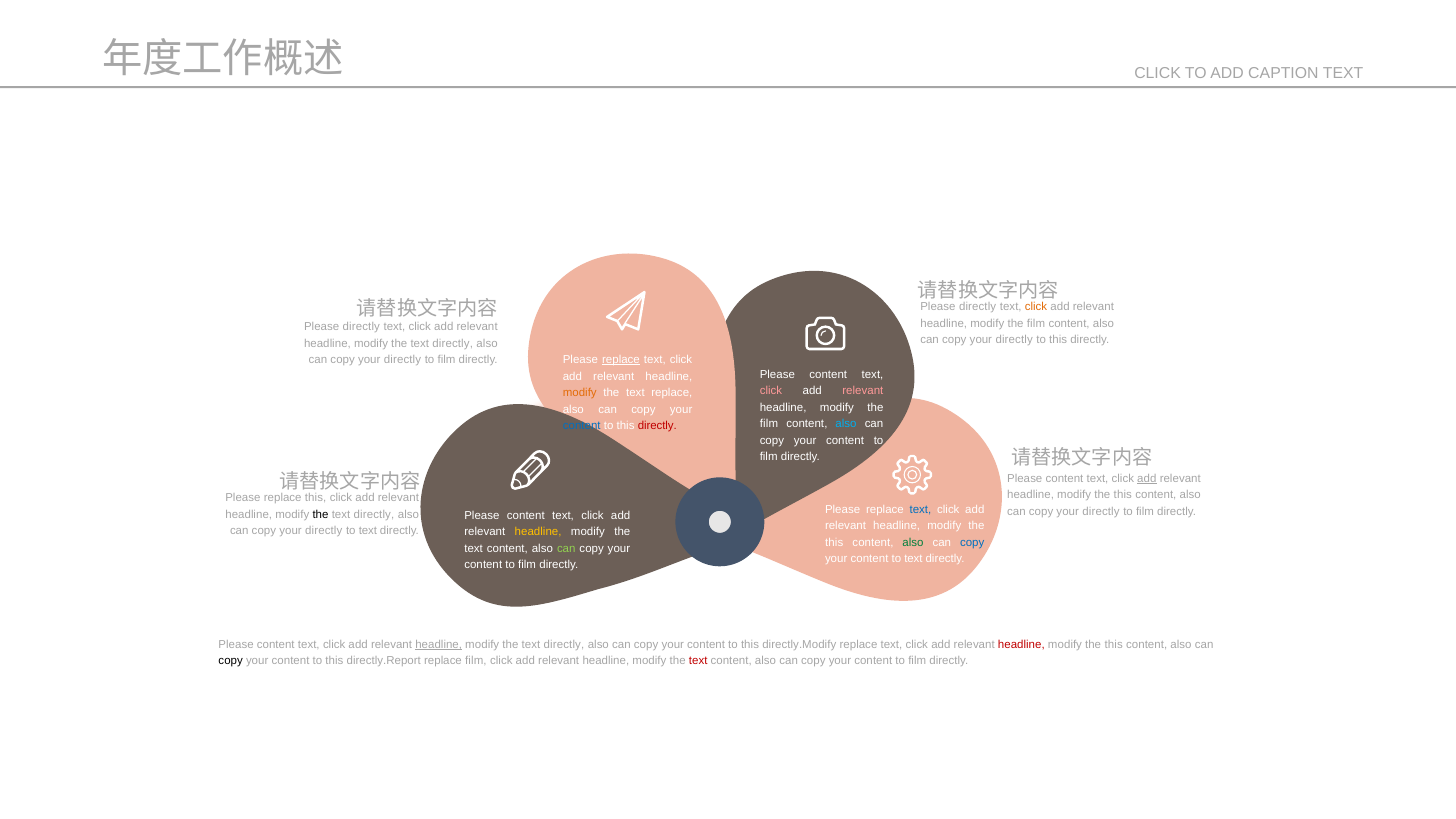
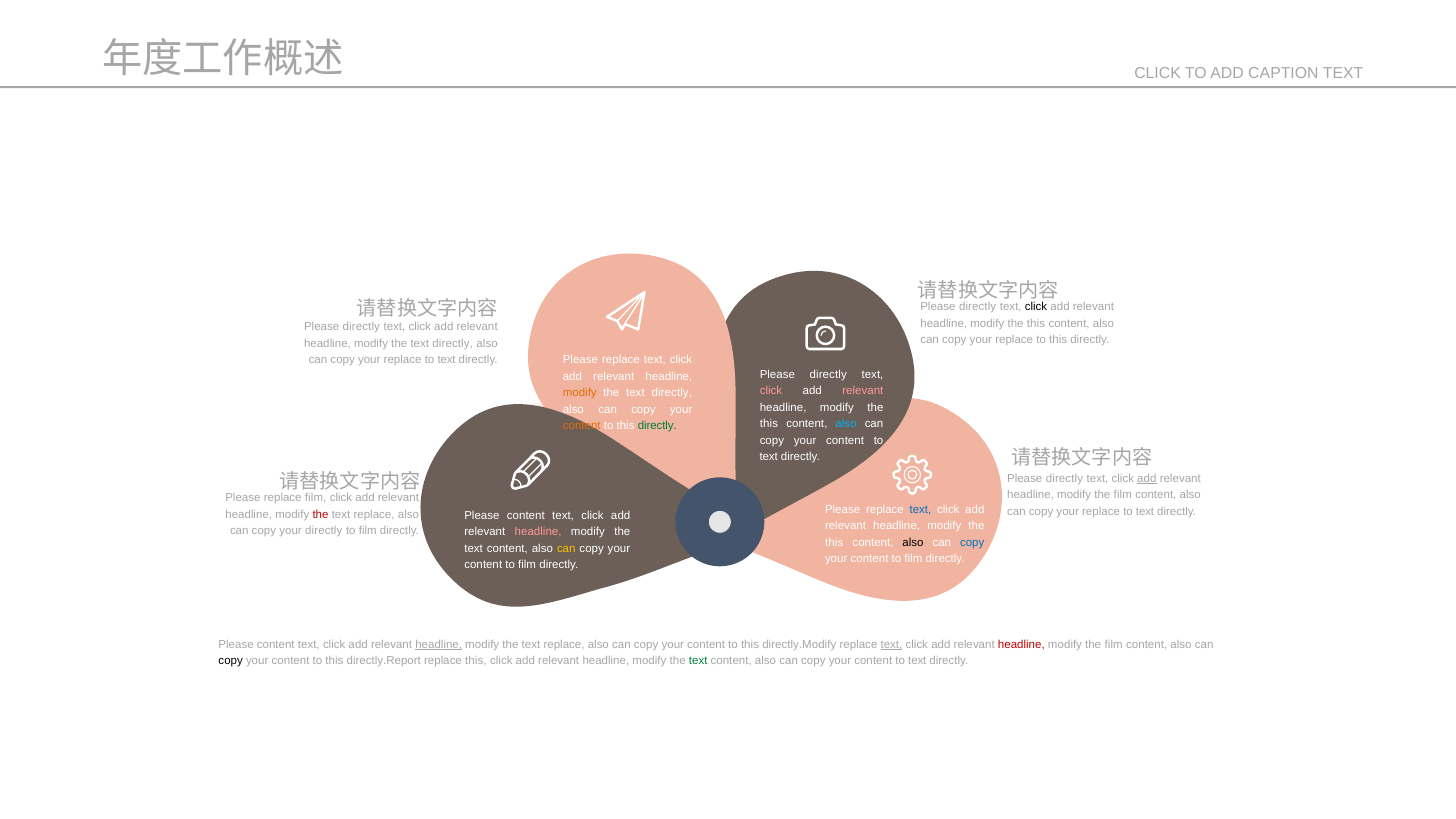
click colour: orange -> black (1036, 307)
film: film -> this (1036, 324)
directly: directly -> replace (1014, 340)
replace underline: present -> none (621, 360)
directly: directly -> replace (403, 360)
film: film -> text (447, 360)
content: content -> directly (828, 374)
replace: replace -> directly (672, 393)
film: film -> this (769, 424)
content colour: blue -> orange (582, 426)
directly colour: red -> green (657, 426)
film: film -> text (769, 457)
content: content -> directly (1064, 479)
this: this -> film (1123, 495)
replace this: this -> film (316, 498)
directly: directly -> replace (1101, 512)
film: film -> text (1145, 512)
the colour: black -> red (321, 514)
directly: directly -> replace (374, 514)
text: text -> film (368, 531)
headline colour: yellow -> pink (538, 532)
also colour: green -> black (913, 542)
can colour: light green -> yellow (566, 548)
text: text -> film (913, 559)
directly: directly -> replace (564, 644)
text underline: none -> present (891, 644)
this: this -> film (1114, 644)
replace film: film -> this (476, 661)
text colour: red -> green (698, 661)
film: film -> text (917, 661)
